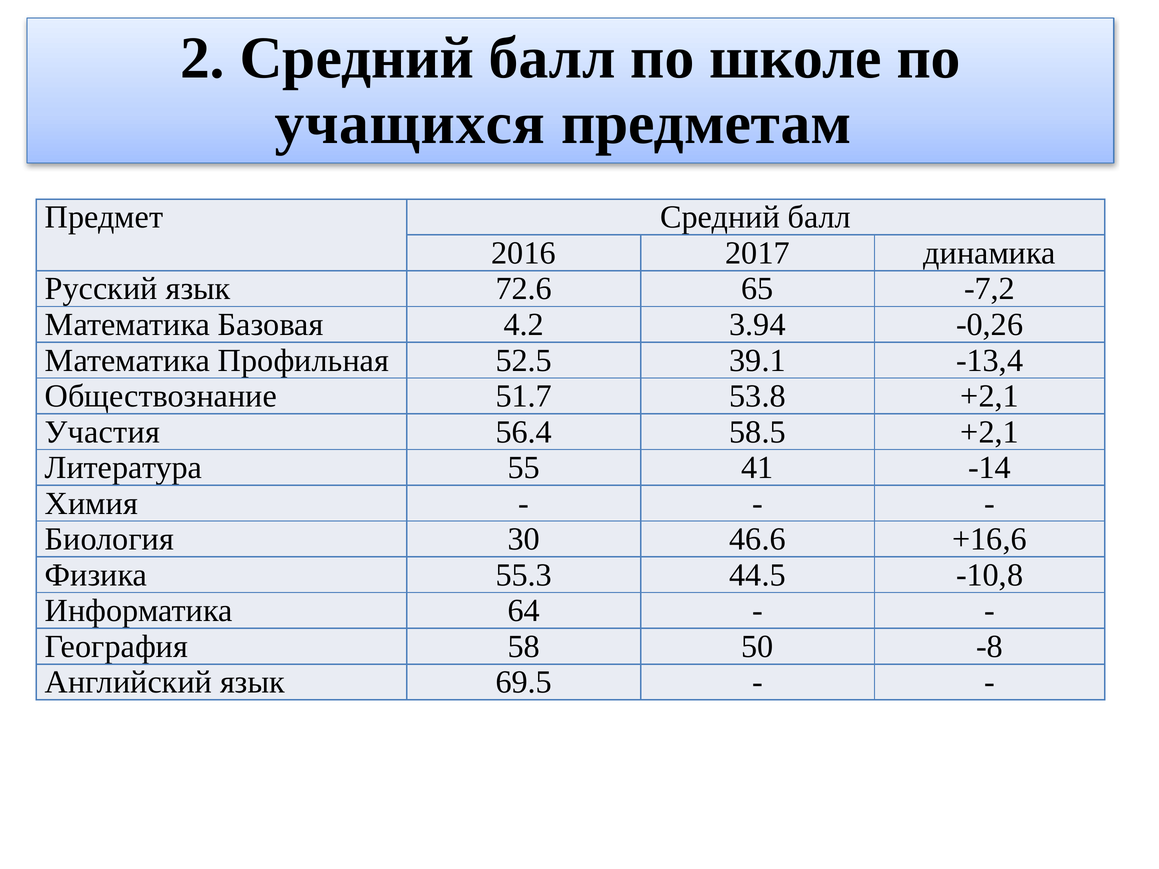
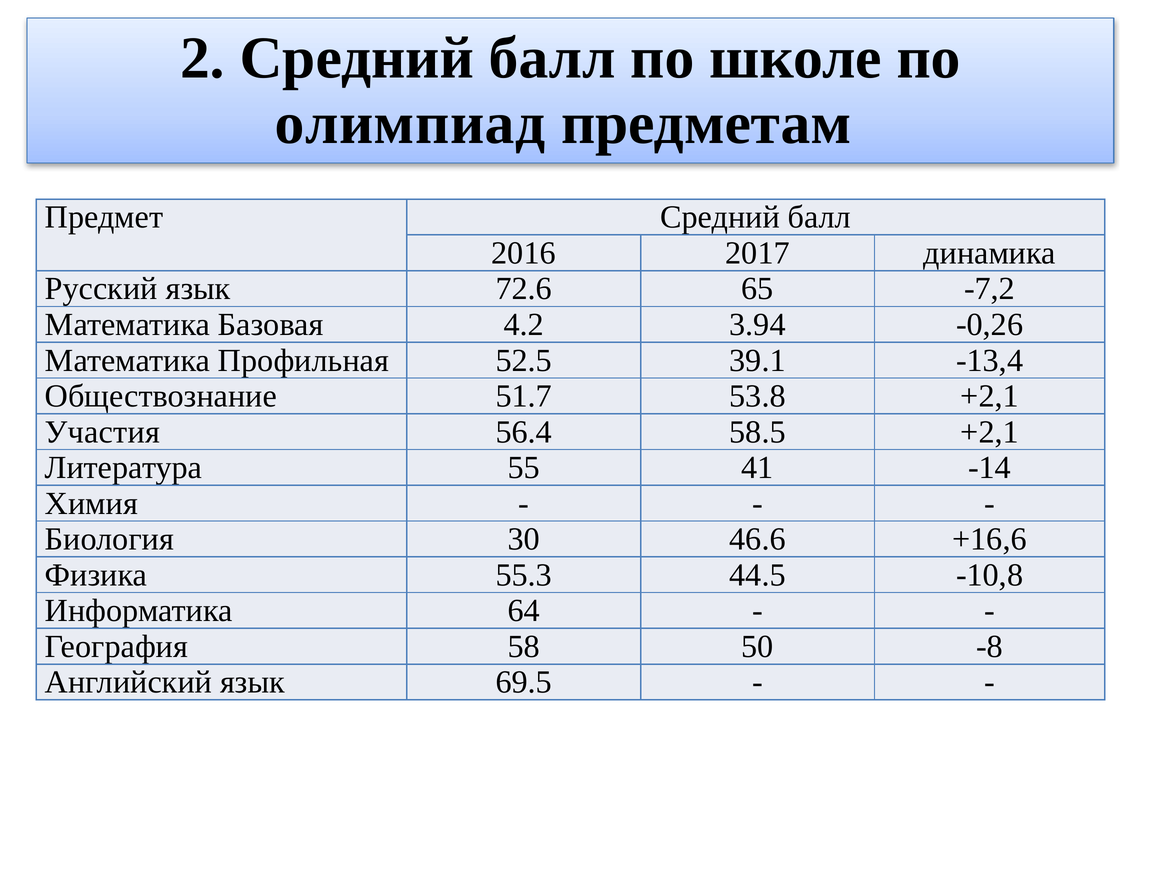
учащихся: учащихся -> олимпиад (410, 124)
